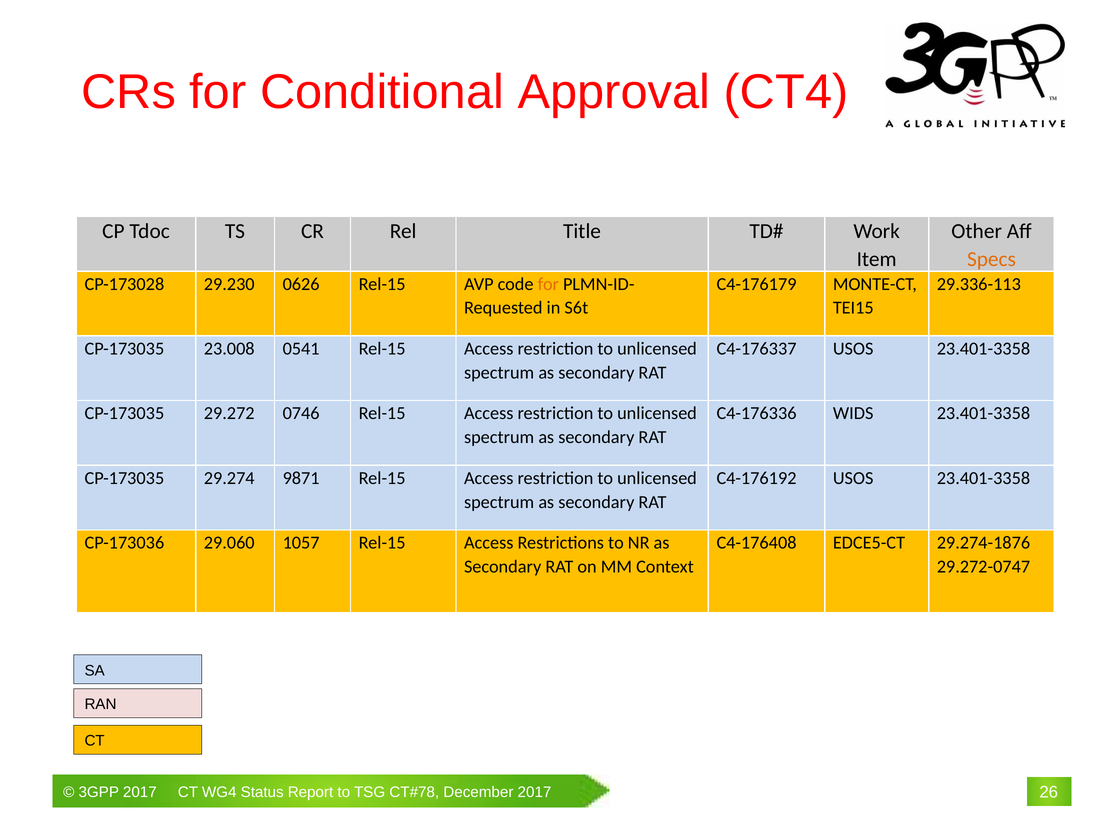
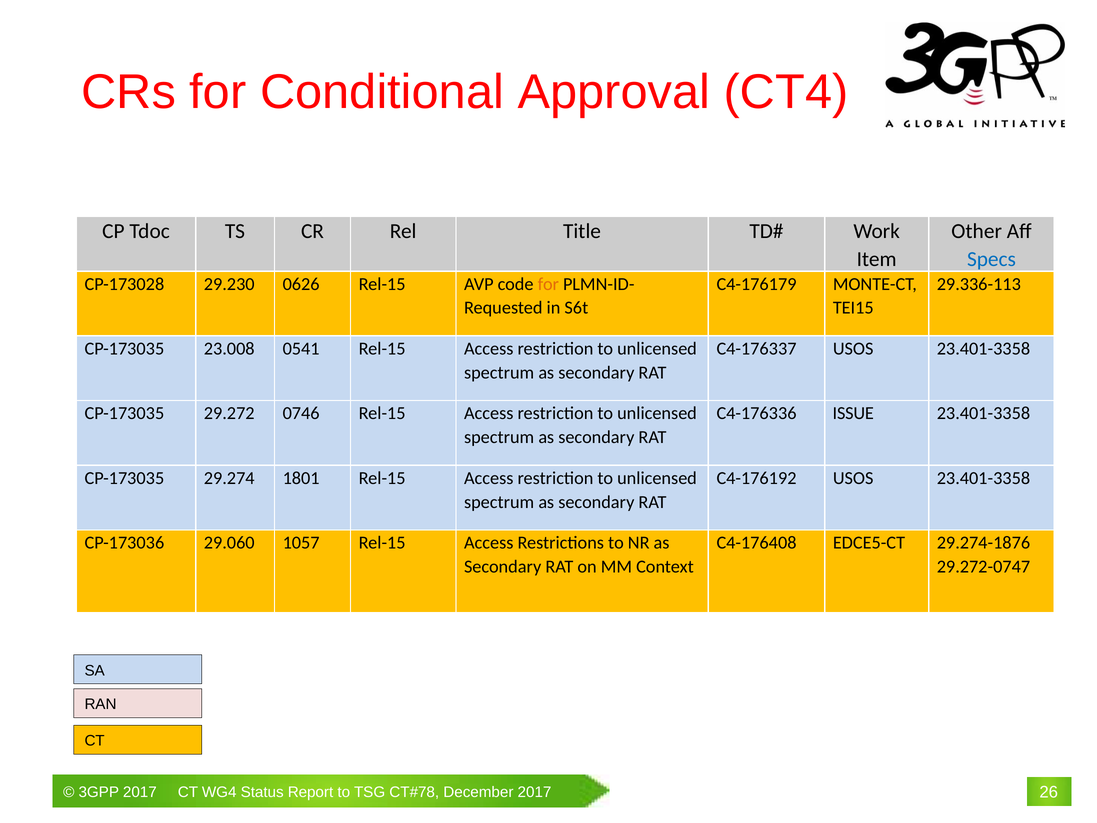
Specs colour: orange -> blue (991, 259)
WIDS: WIDS -> ISSUE (853, 413)
9871: 9871 -> 1801 (301, 478)
